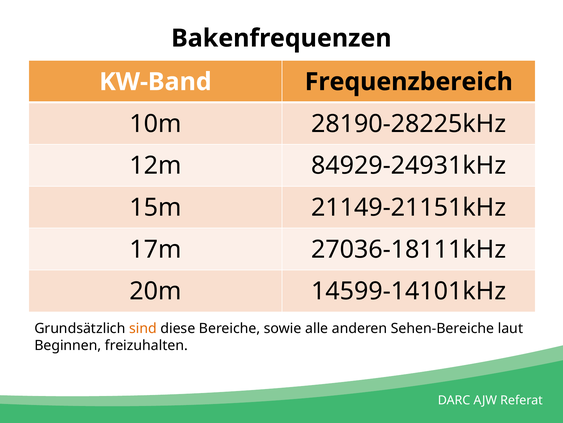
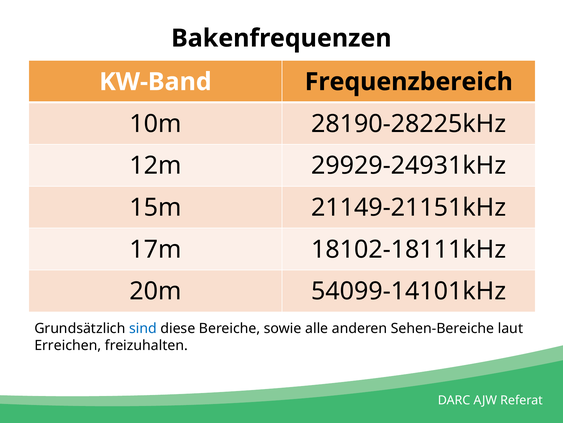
84929-24931kHz: 84929-24931kHz -> 29929-24931kHz (409, 165)
27036-18111kHz: 27036-18111kHz -> 18102-18111kHz (409, 249)
14599-14101kHz: 14599-14101kHz -> 54099-14101kHz (409, 291)
sind colour: orange -> blue (143, 328)
Beginnen: Beginnen -> Erreichen (68, 345)
